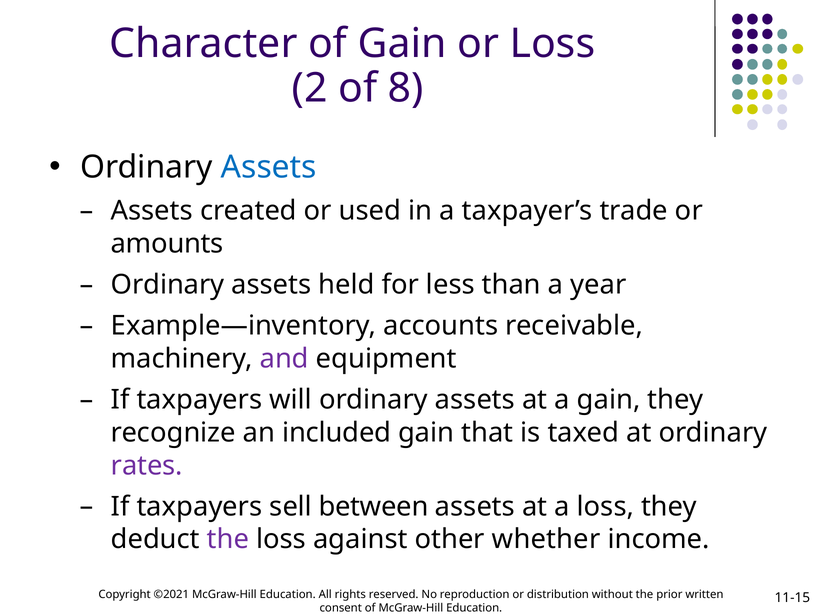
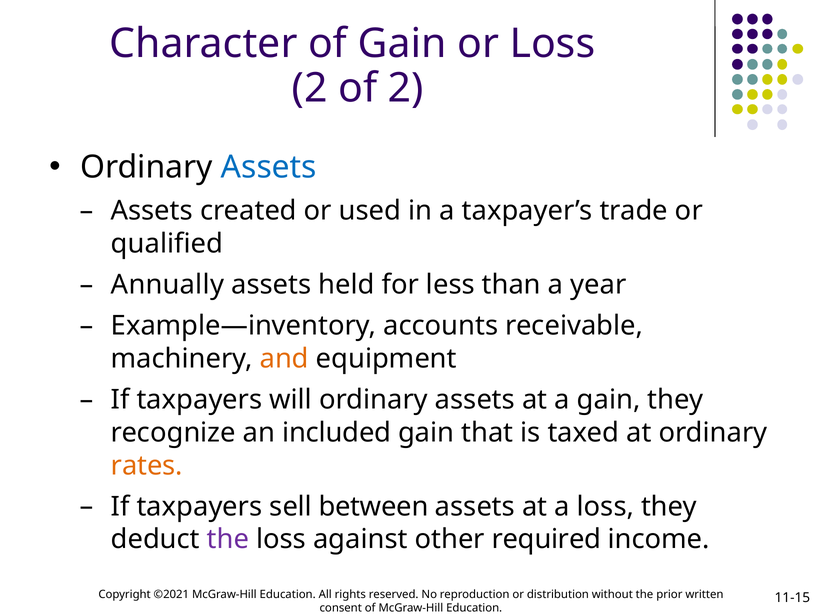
of 8: 8 -> 2 (406, 88)
amounts: amounts -> qualified (167, 244)
Ordinary: Ordinary -> Annually (167, 285)
and colour: purple -> orange (284, 359)
rates colour: purple -> orange (147, 465)
whether: whether -> required (546, 539)
